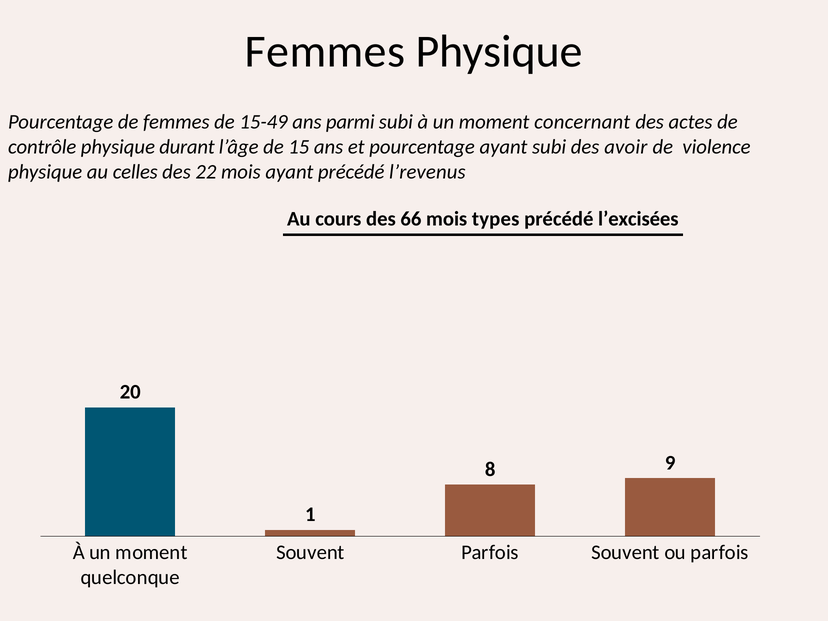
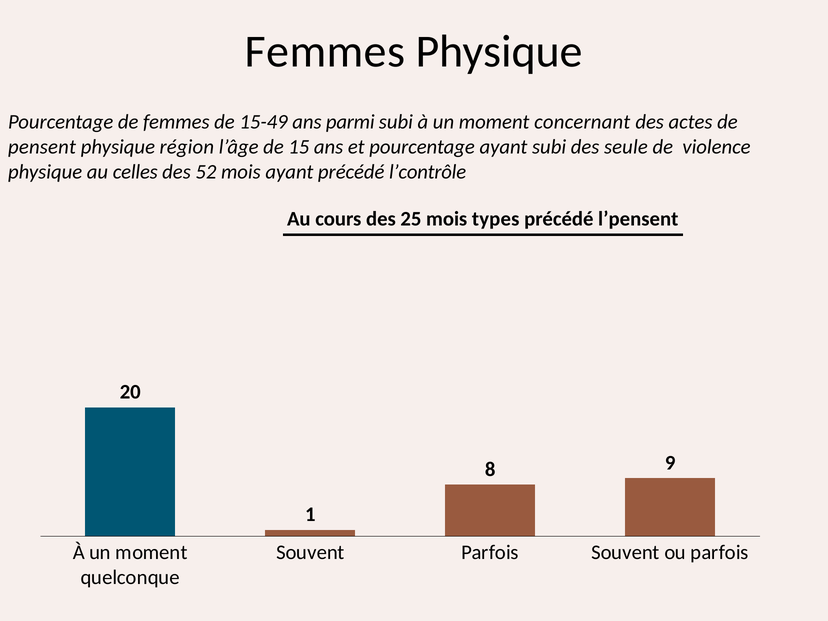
contrôle: contrôle -> pensent (42, 147)
durant: durant -> région (187, 147)
avoir: avoir -> seule (626, 147)
22: 22 -> 52 (206, 172)
l’revenus: l’revenus -> l’contrôle (428, 172)
66: 66 -> 25 (411, 219)
l’excisées: l’excisées -> l’pensent (638, 219)
